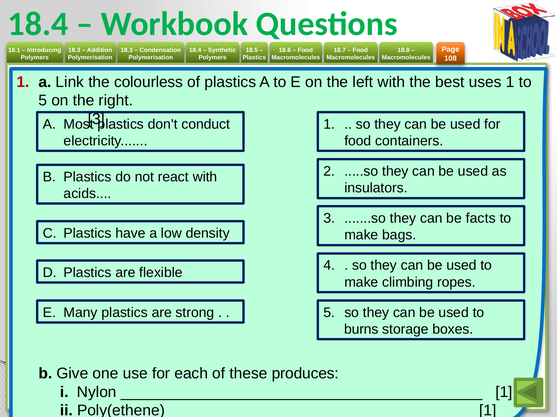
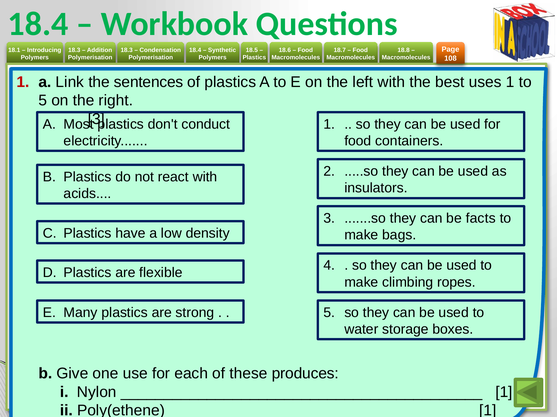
colourless: colourless -> sentences (149, 82)
burns: burns -> water (361, 330)
